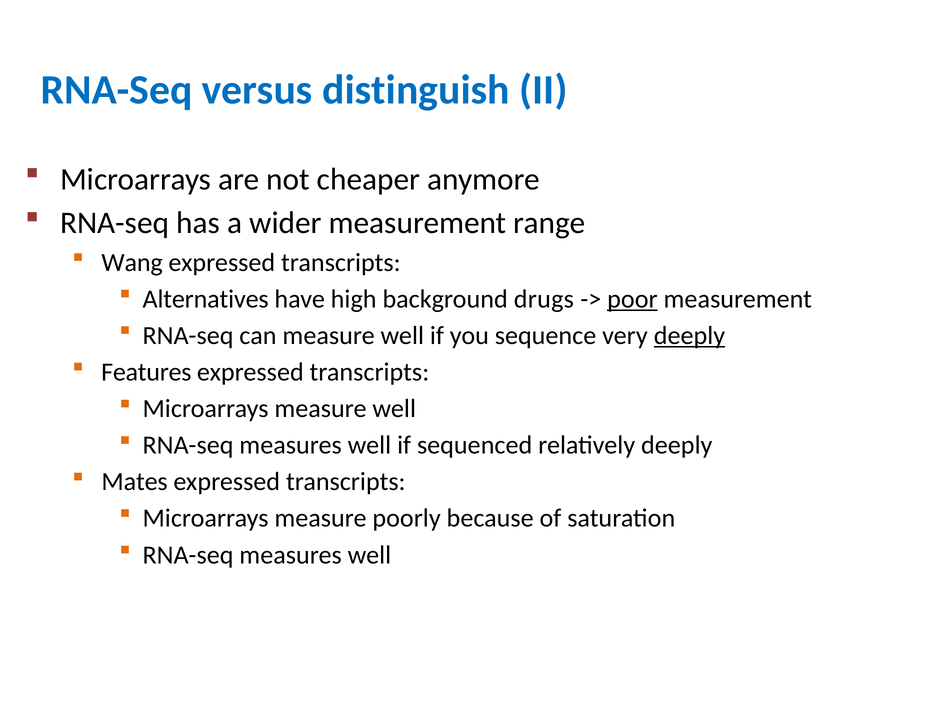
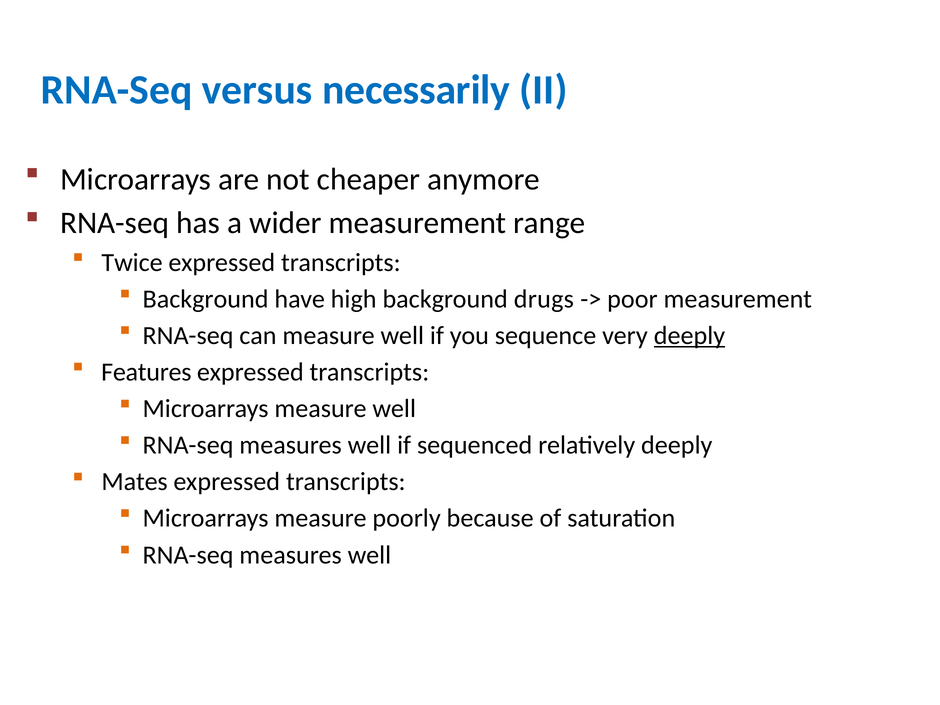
distinguish: distinguish -> necessarily (416, 90)
Wang: Wang -> Twice (132, 262)
Alternatives: Alternatives -> Background (206, 299)
poor underline: present -> none (632, 299)
